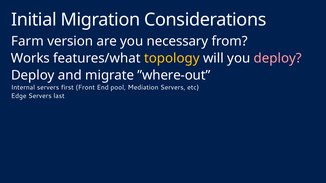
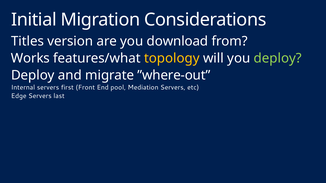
Farm: Farm -> Titles (27, 41)
necessary: necessary -> download (177, 41)
deploy colour: pink -> light green (278, 58)
